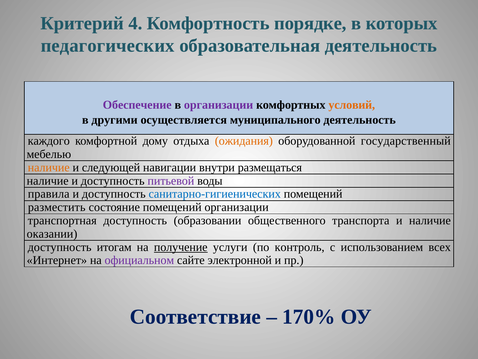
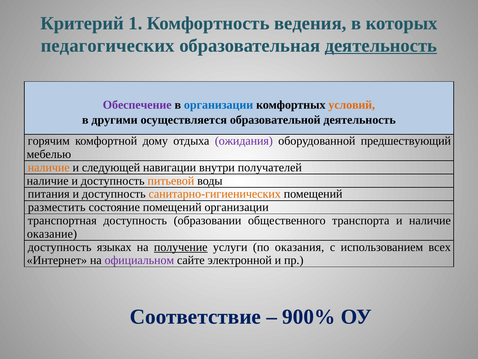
4: 4 -> 1 (135, 23)
порядке: порядке -> ведения (310, 23)
деятельность underline: none -> present (381, 46)
организации colour: purple -> blue (219, 105)
муниципального: муниципального -> образовательной (275, 120)
каждого: каждого -> горячим (49, 141)
ожидания colour: orange -> purple (244, 141)
государственный: государственный -> предшествующий (406, 141)
размещаться: размещаться -> получателей (270, 167)
питьевой colour: purple -> orange (171, 181)
правила: правила -> питания (49, 194)
санитарно-гигиенических colour: blue -> orange (215, 194)
оказании: оказании -> оказание (52, 233)
итогам: итогам -> языках (114, 247)
контроль: контроль -> оказания (300, 247)
170%: 170% -> 900% (309, 316)
